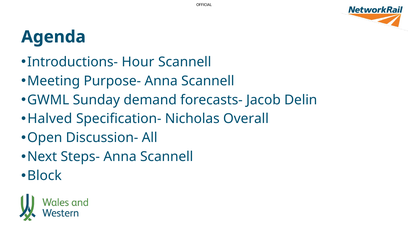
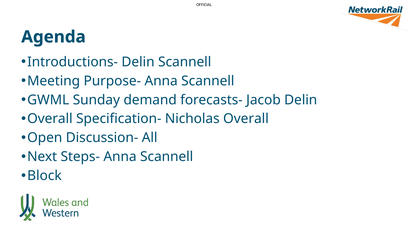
Introductions- Hour: Hour -> Delin (138, 62)
Halved: Halved -> Overall (50, 119)
